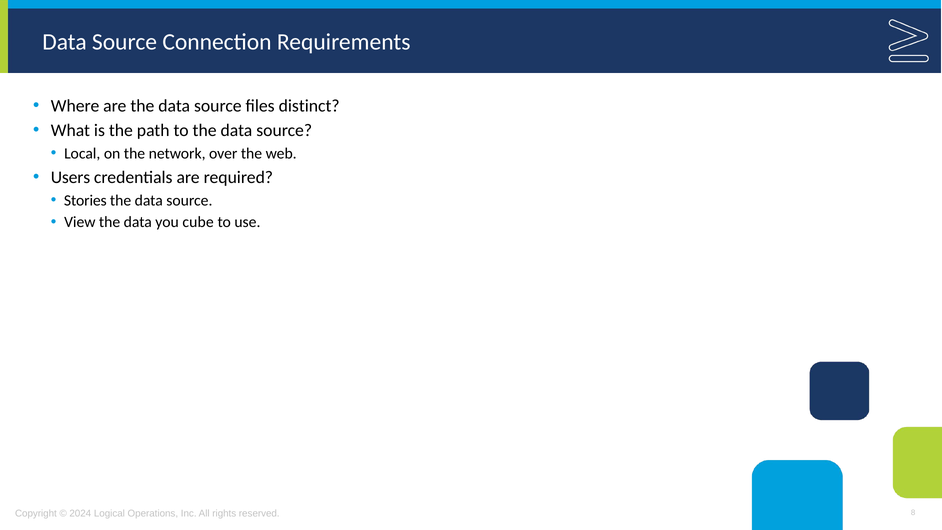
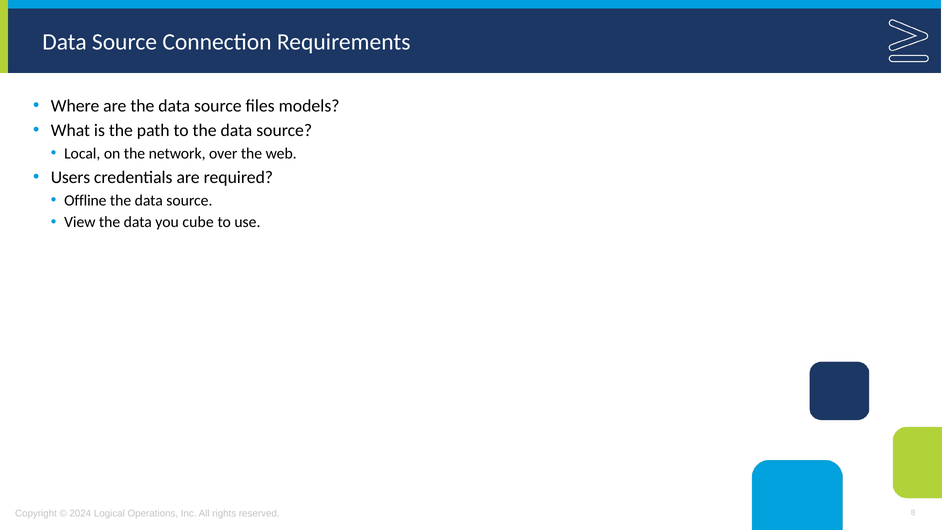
distinct: distinct -> models (309, 106)
Stories: Stories -> Offline (85, 200)
